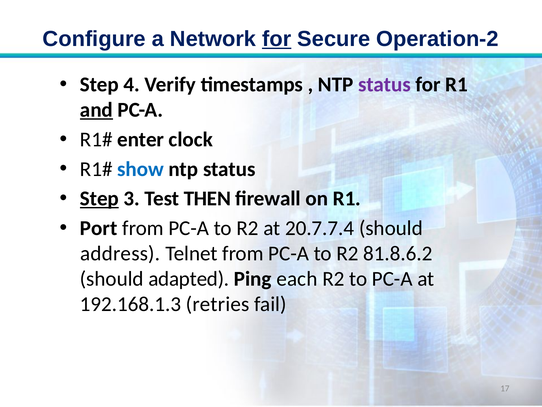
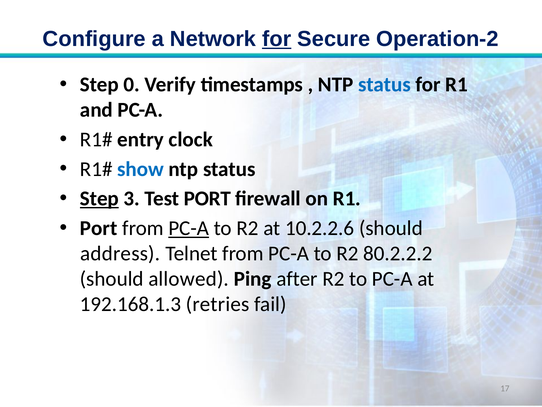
4: 4 -> 0 (132, 85)
status colour: purple -> blue (384, 85)
and underline: present -> none (96, 110)
enter: enter -> entry (141, 139)
Test THEN: THEN -> PORT (207, 198)
PC-A underline: none -> present (189, 228)
20.7.7.4: 20.7.7.4 -> 10.2.2.6 (320, 228)
81.8.6.2: 81.8.6.2 -> 80.2.2.2 (398, 253)
adapted: adapted -> allowed (189, 279)
each: each -> after (297, 279)
